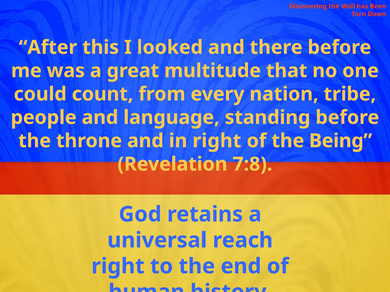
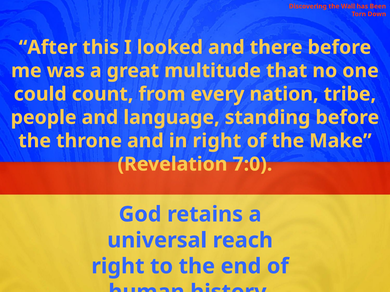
Being: Being -> Make (341, 141)
7:8: 7:8 -> 7:0 (252, 164)
